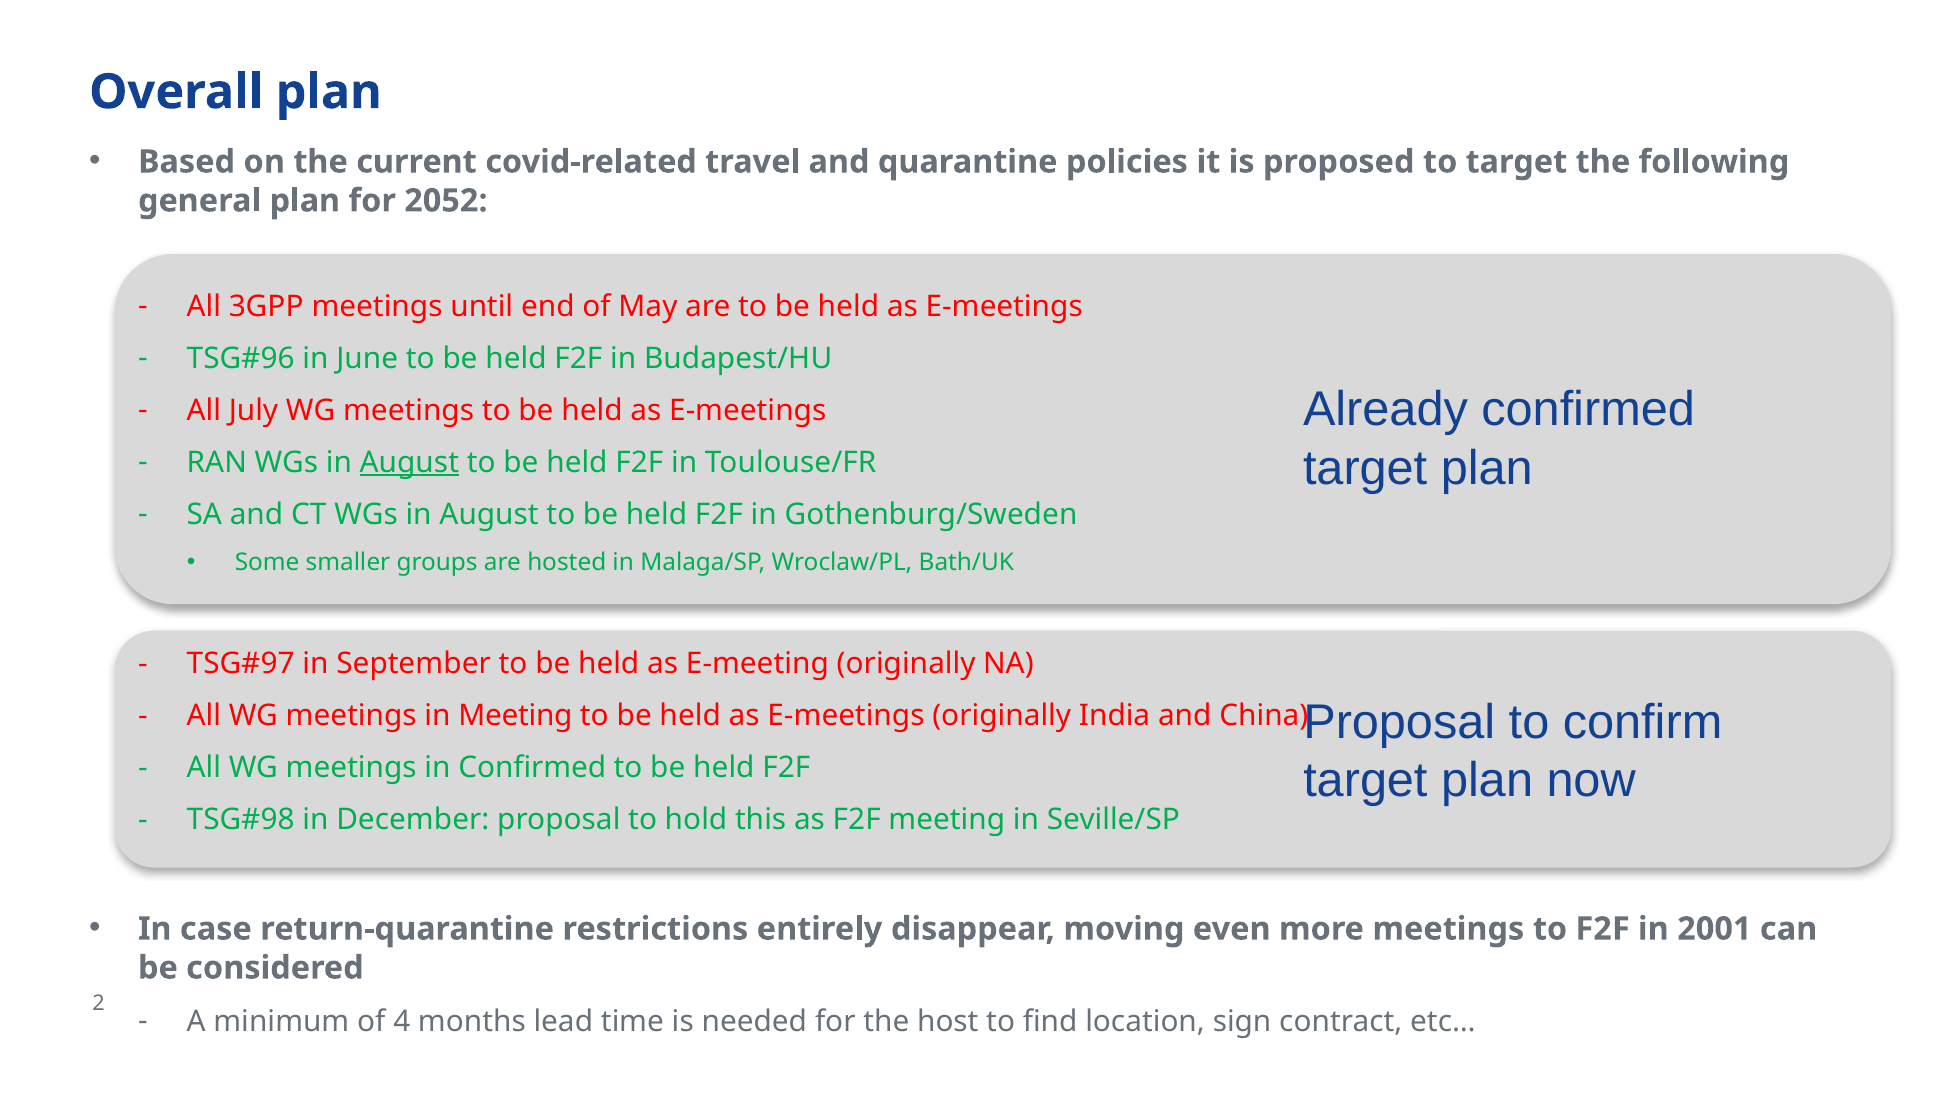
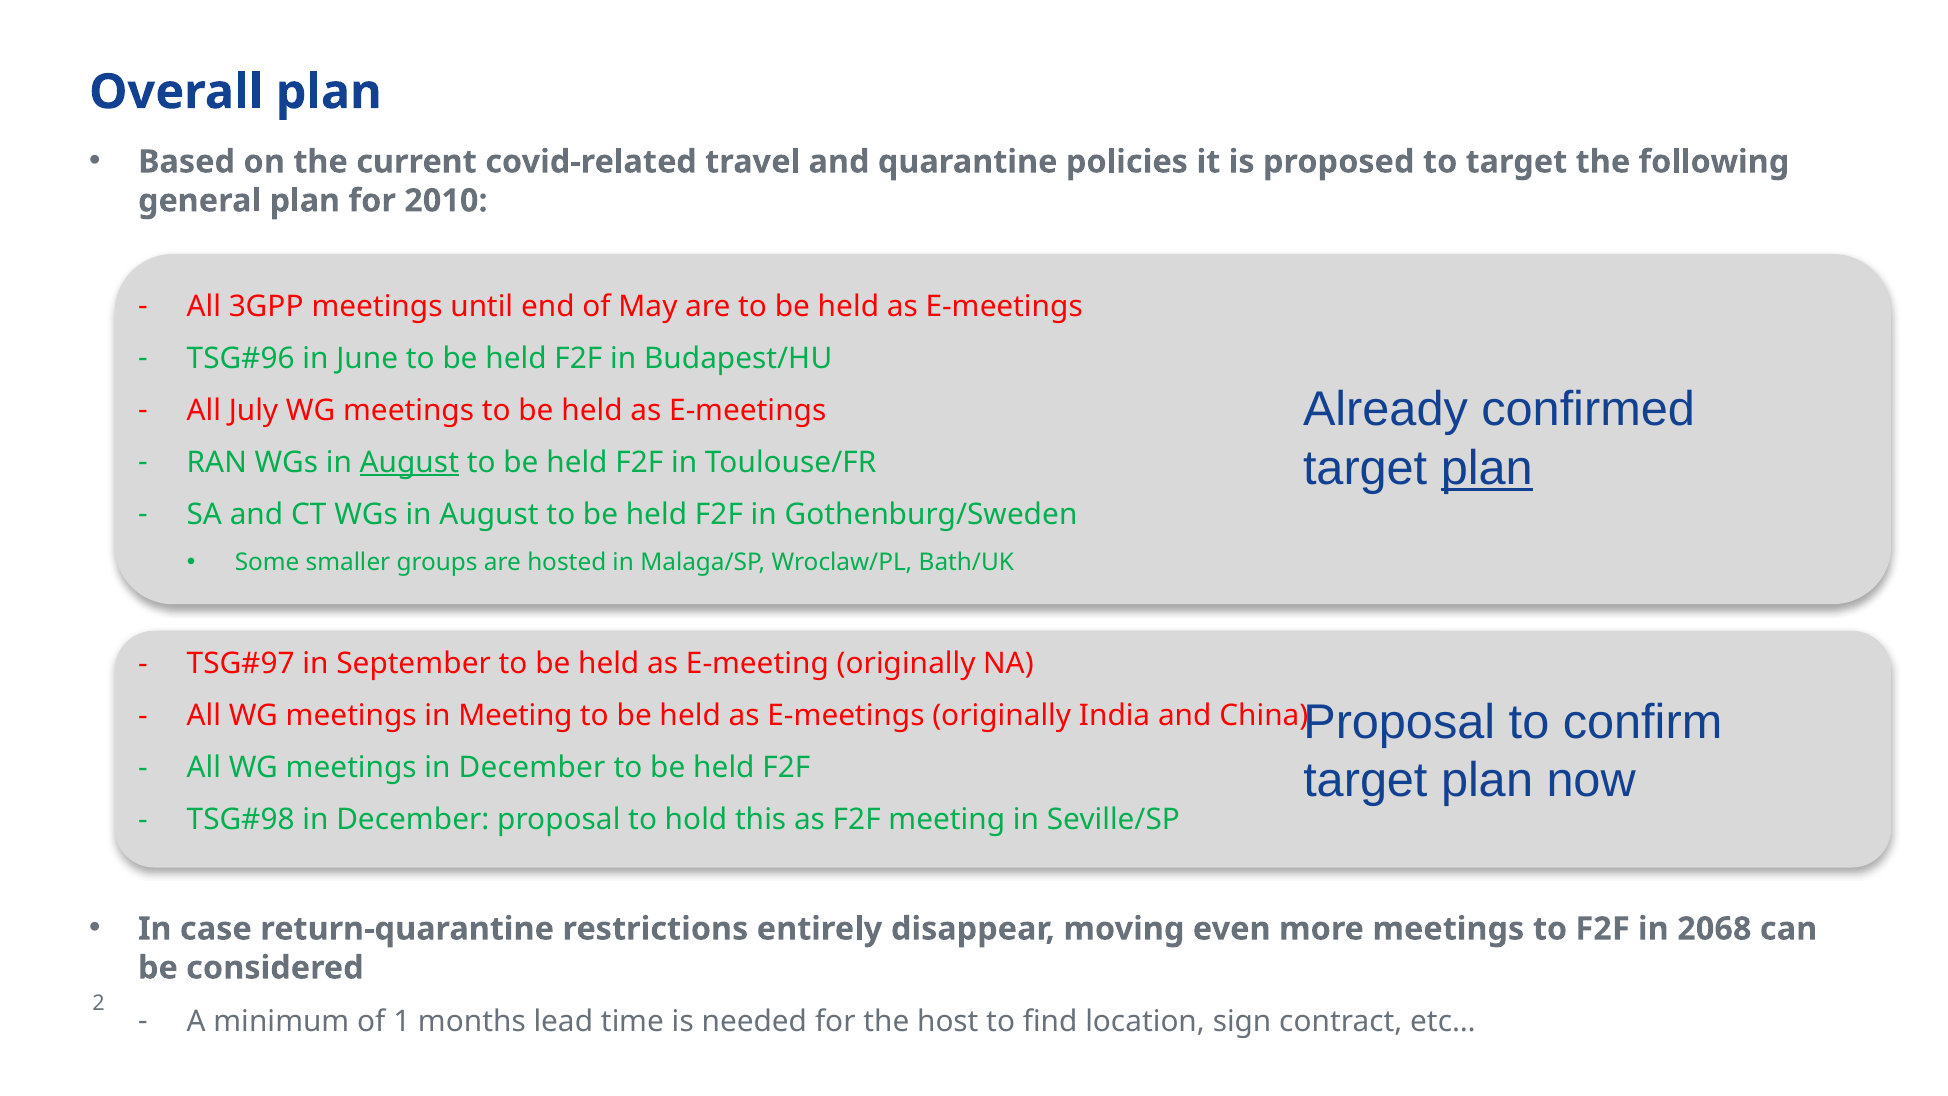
2052: 2052 -> 2010 (446, 201)
plan underline: none -> present (1487, 468)
meetings in Confirmed: Confirmed -> December (532, 768)
2001: 2001 -> 2068 (1714, 929)
4: 4 -> 1 (402, 1021)
